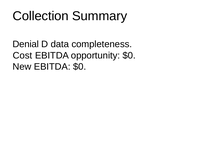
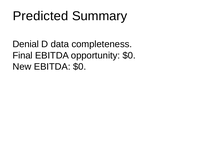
Collection: Collection -> Predicted (41, 16)
Cost: Cost -> Final (23, 56)
